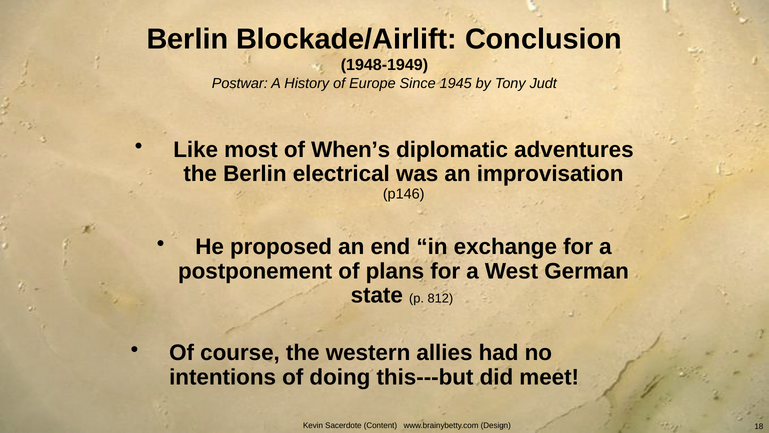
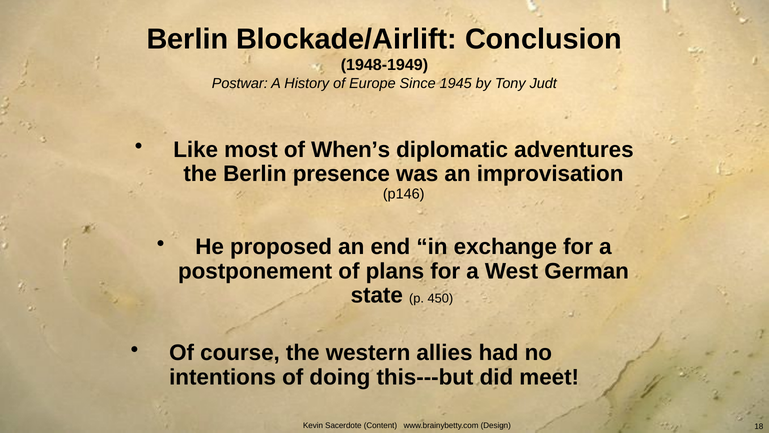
electrical: electrical -> presence (341, 174)
812: 812 -> 450 (440, 298)
